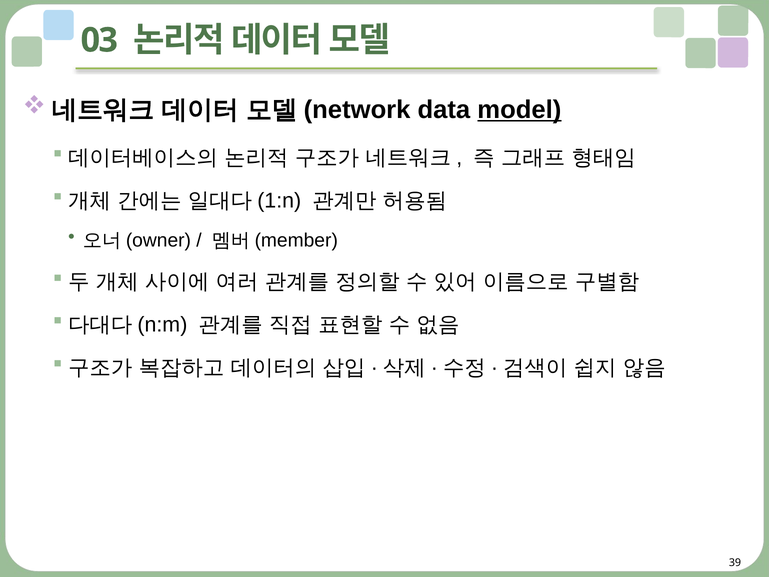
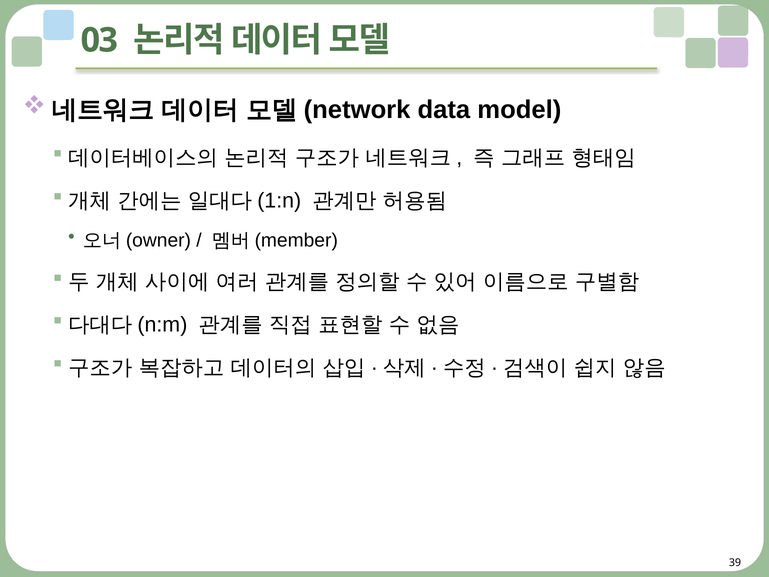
model underline: present -> none (519, 110)
